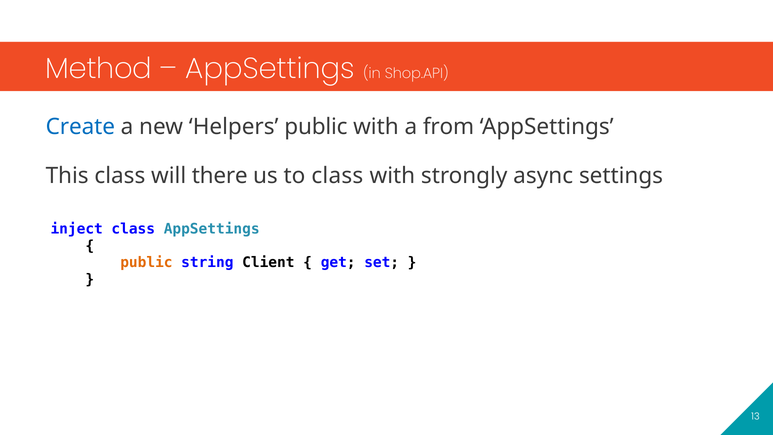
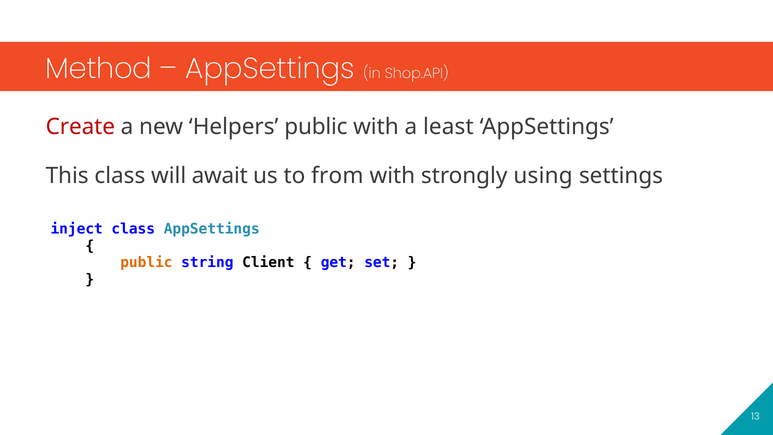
Create colour: blue -> red (80, 127)
from: from -> least (448, 127)
there: there -> await (220, 176)
to class: class -> from (337, 176)
async: async -> using (543, 176)
